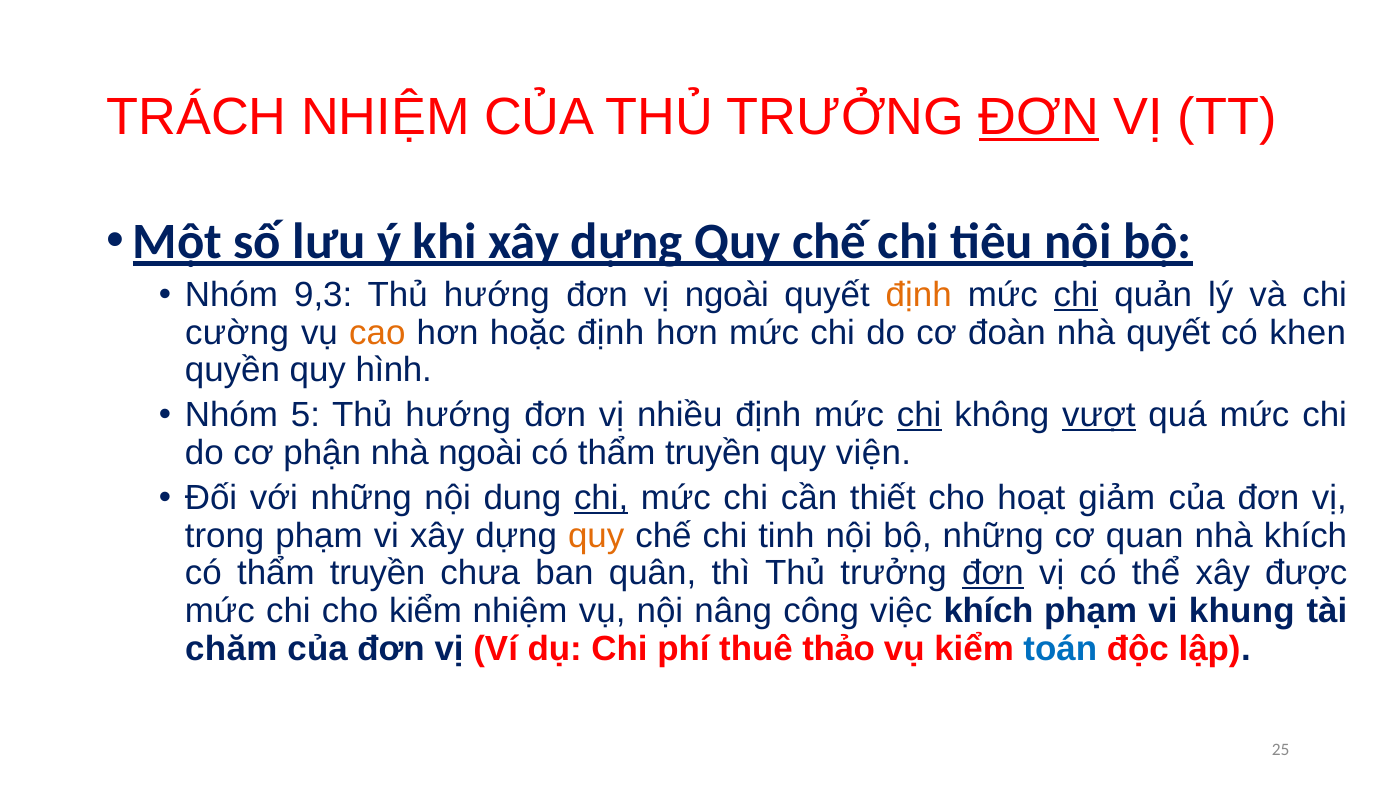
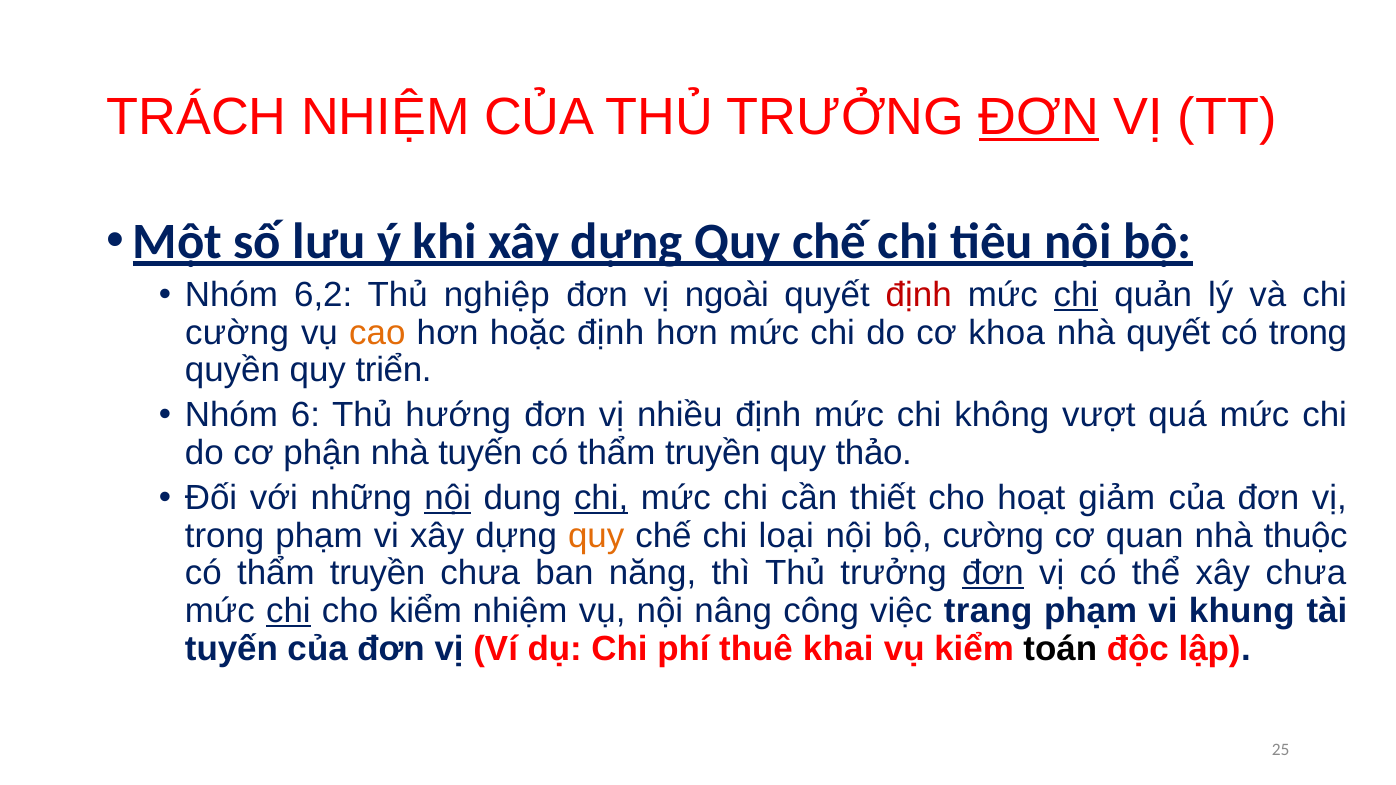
9,3: 9,3 -> 6,2 (323, 295)
hướng: hướng -> nghiệp (497, 295)
định colour: orange -> red (919, 295)
đoàn: đoàn -> khoa (1007, 333)
có khen: khen -> trong (1308, 333)
hình: hình -> triển (394, 371)
5: 5 -> 6 (305, 415)
chi underline: present -> none (919, 415)
vượt underline: present -> none (1099, 415)
nhà ngoài: ngoài -> tuyến (480, 453)
viện: viện -> thảo (874, 453)
nội underline: none -> present (448, 498)
tinh: tinh -> loại (786, 536)
bộ những: những -> cường (993, 536)
nhà khích: khích -> thuộc (1306, 536)
quân: quân -> năng (653, 573)
xây được: được -> chưa (1306, 573)
chi underline: none -> present (288, 611)
việc khích: khích -> trang (988, 611)
chăm: chăm -> tuyến (231, 649)
thảo: thảo -> khai (838, 649)
toán colour: blue -> black (1060, 649)
